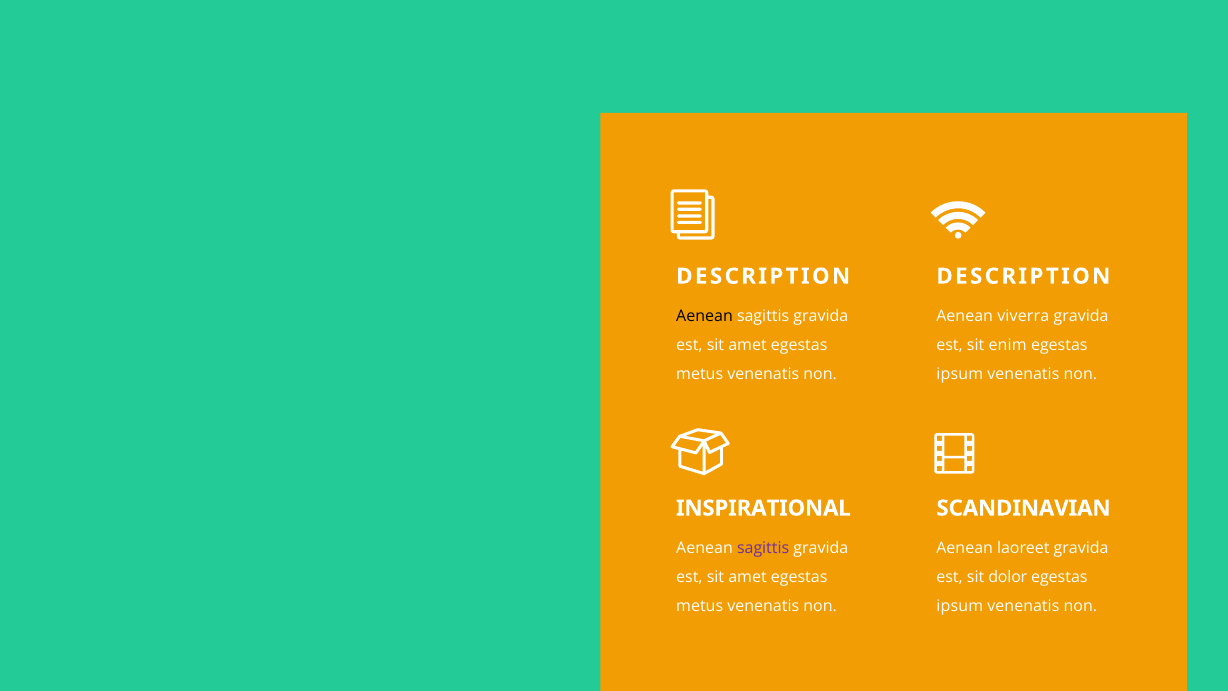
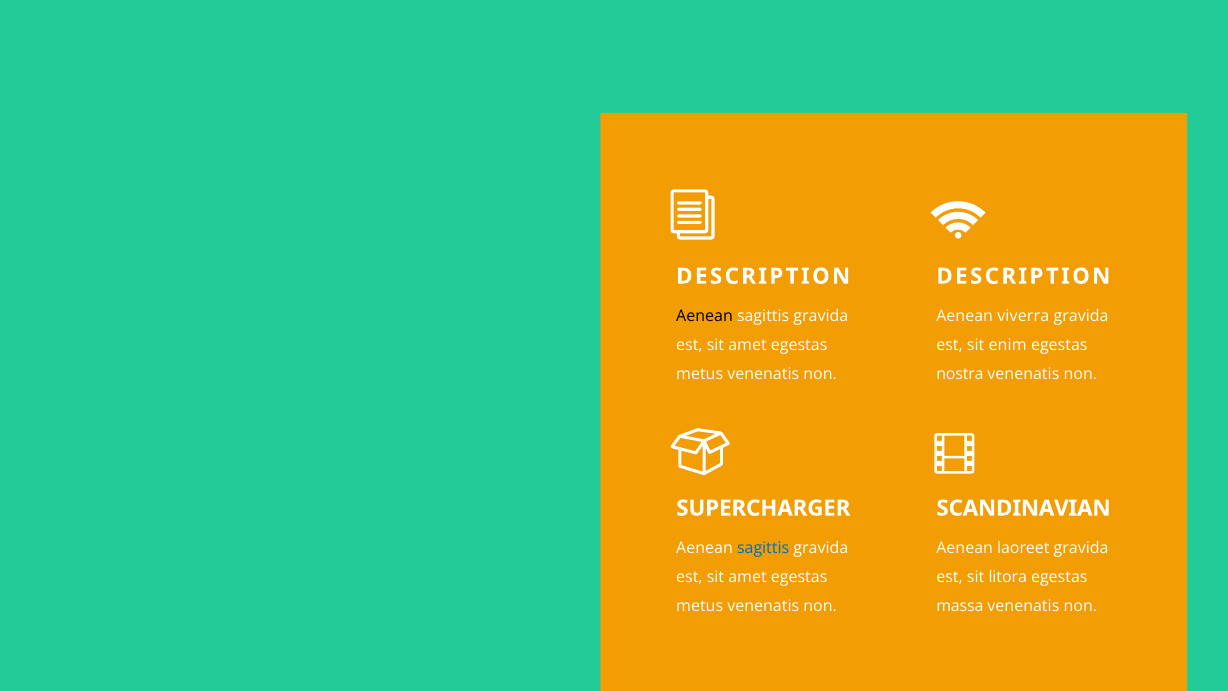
ipsum: ipsum -> nostra (960, 374)
INSPIRATIONAL: INSPIRATIONAL -> SUPERCHARGER (763, 508)
sagittis colour: purple -> blue (763, 548)
dolor: dolor -> litora (1008, 577)
ipsum: ipsum -> massa (960, 606)
